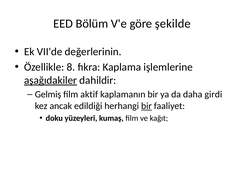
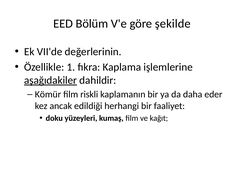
8: 8 -> 1 (71, 67)
Gelmiş: Gelmiş -> Kömür (48, 95)
aktif: aktif -> riskli (89, 95)
girdi: girdi -> eder (213, 95)
bir underline: present -> none (146, 106)
